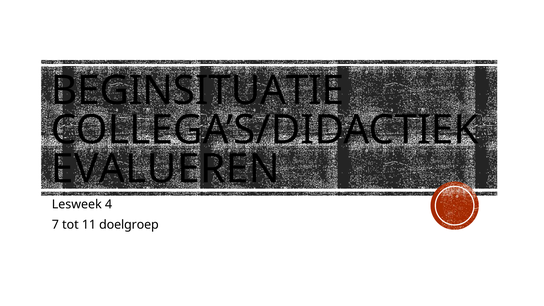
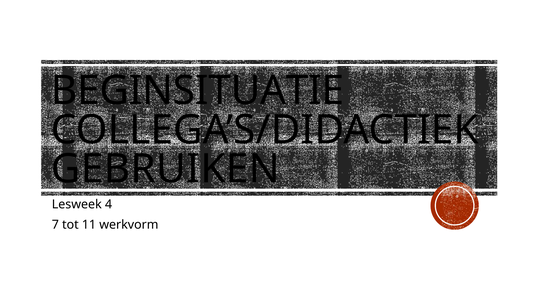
EVALUEREN: EVALUEREN -> GEBRUIKEN (165, 169)
doelgroep: doelgroep -> werkvorm (129, 225)
